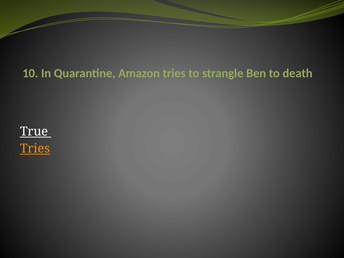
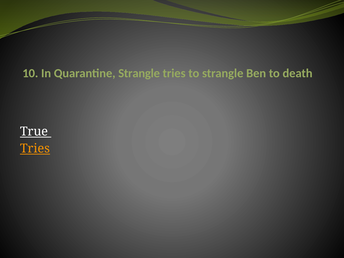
Quarantine Amazon: Amazon -> Strangle (139, 73)
